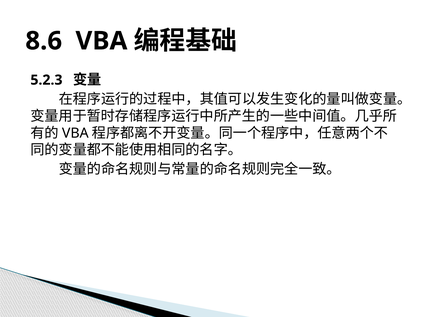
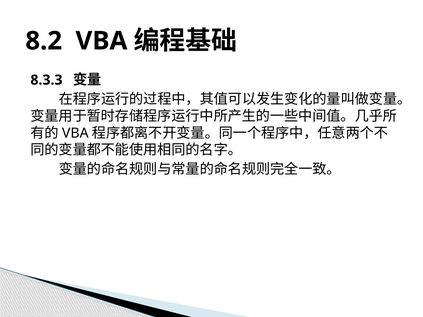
8.6: 8.6 -> 8.2 (44, 41)
5.2.3: 5.2.3 -> 8.3.3 (46, 80)
